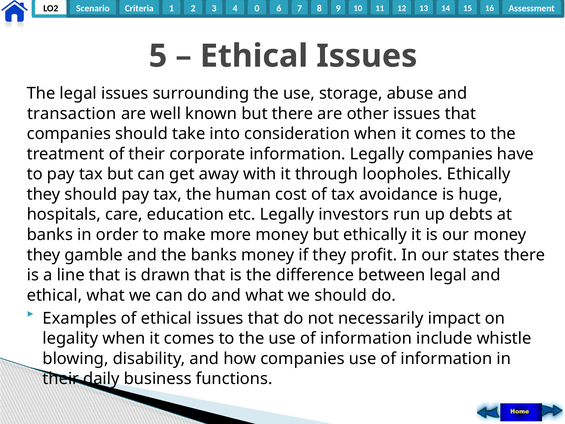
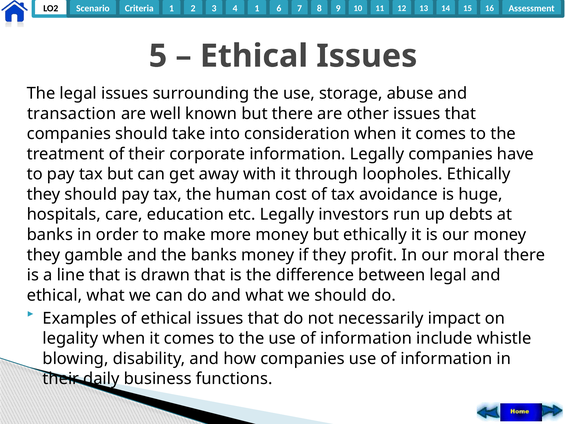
0: 0 -> 1 (257, 8)
states: states -> moral (476, 255)
